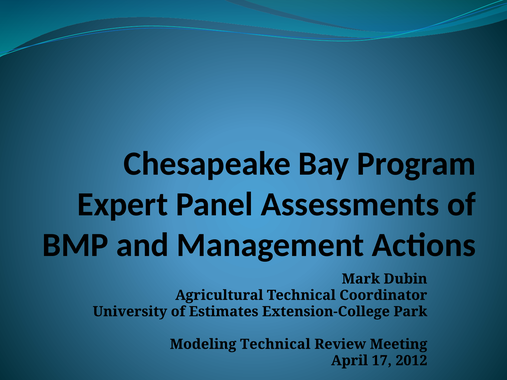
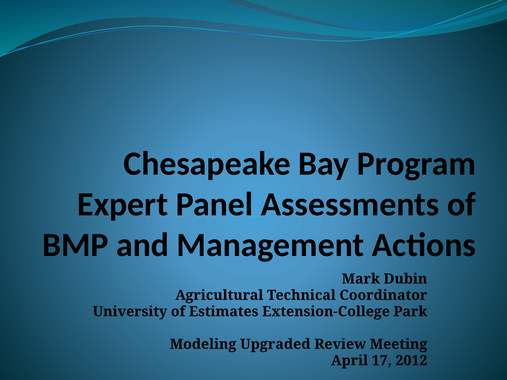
Modeling Technical: Technical -> Upgraded (275, 344)
